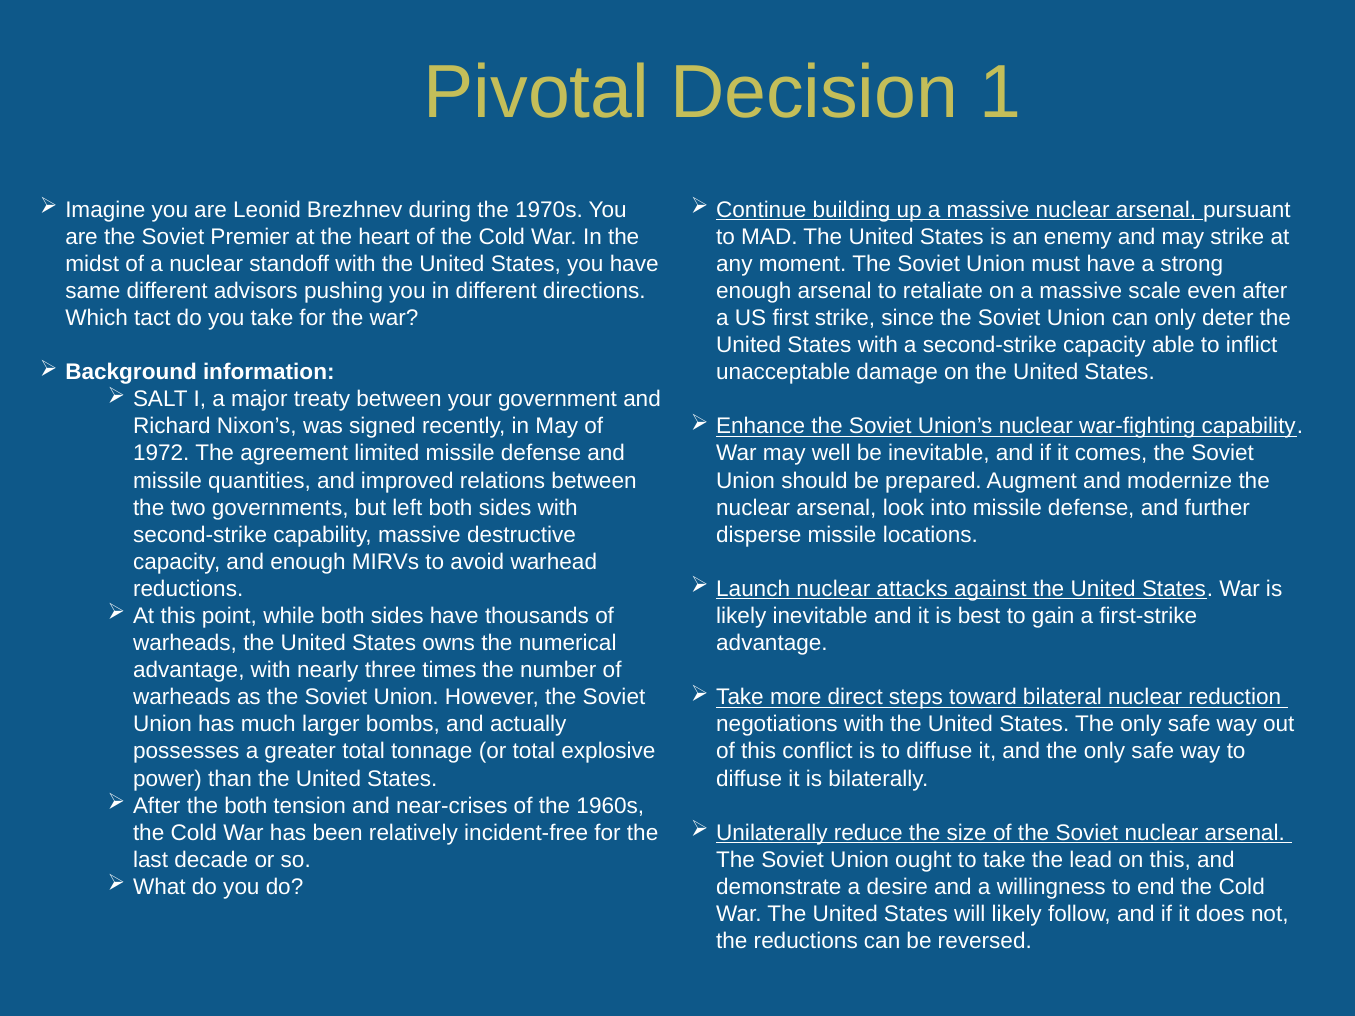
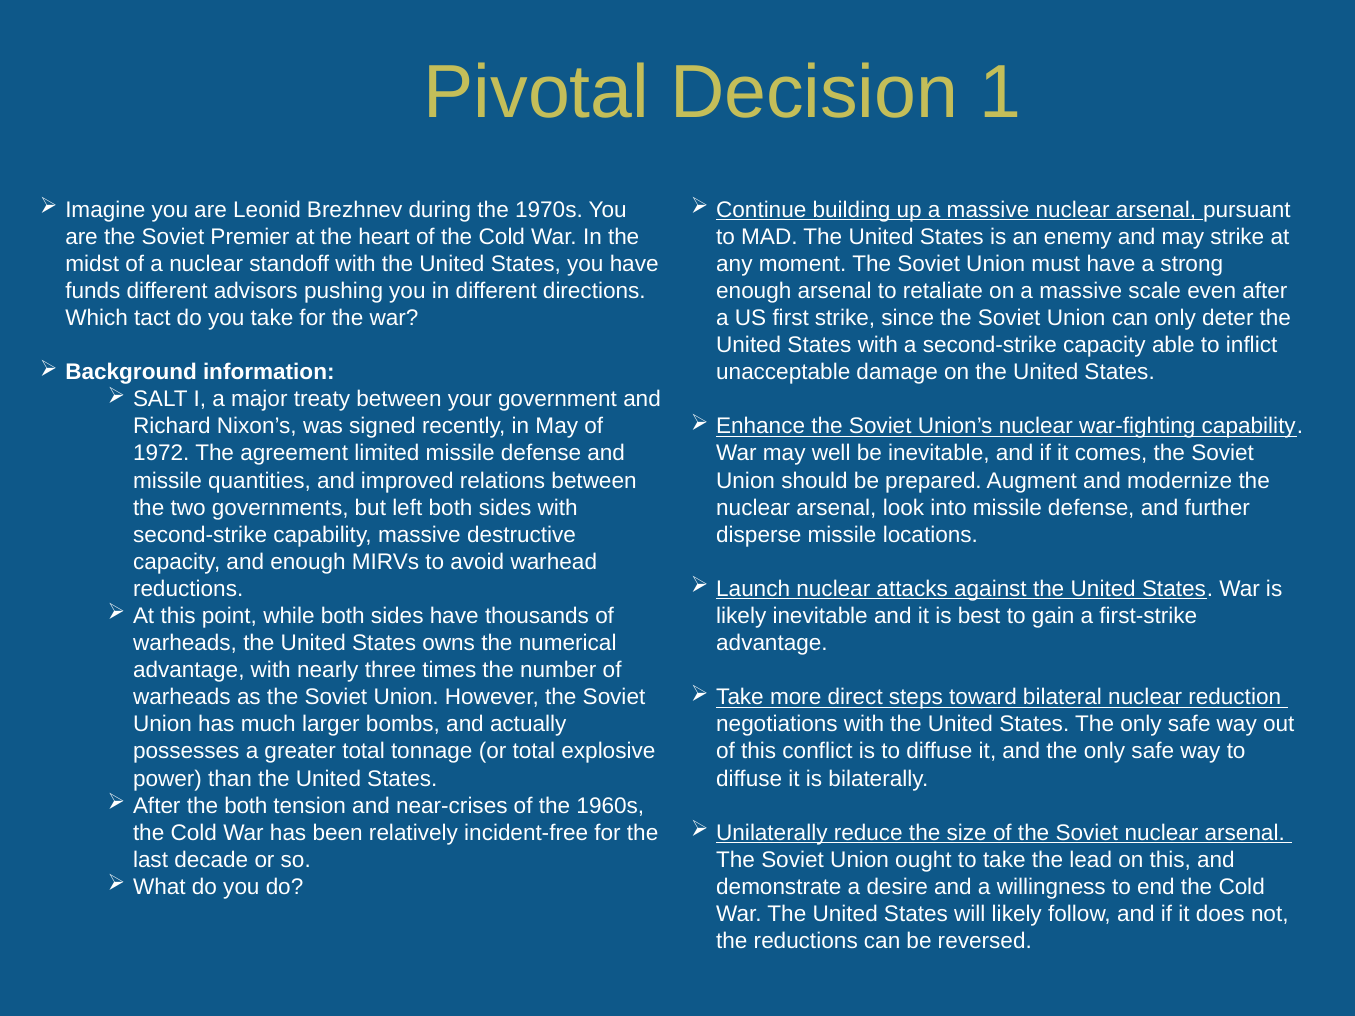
same: same -> funds (93, 291)
